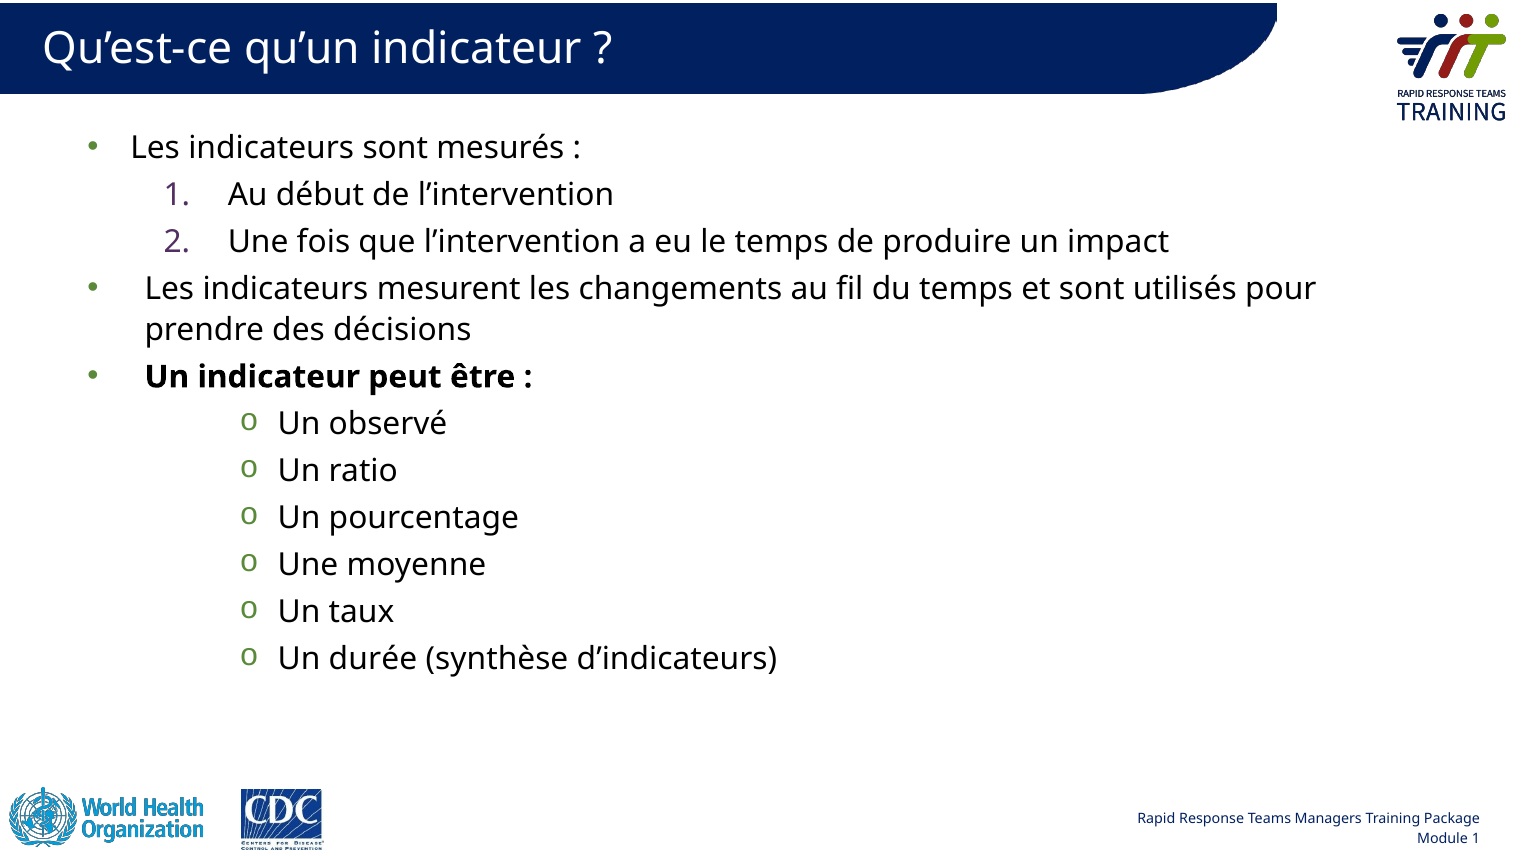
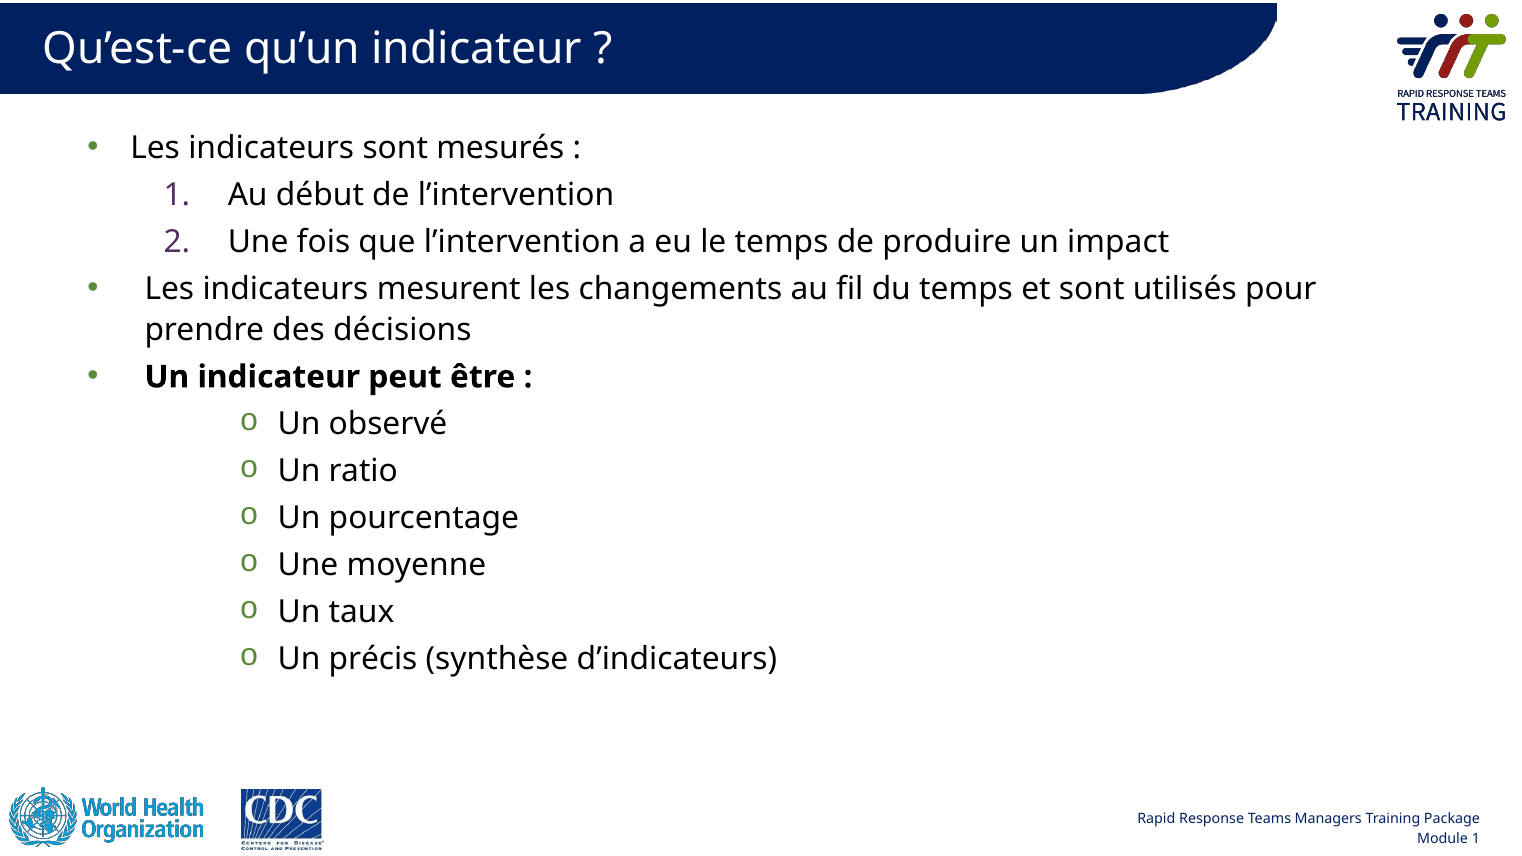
durée: durée -> précis (373, 659)
